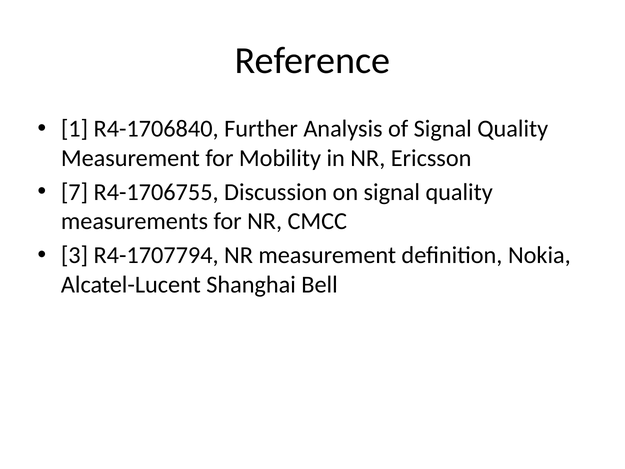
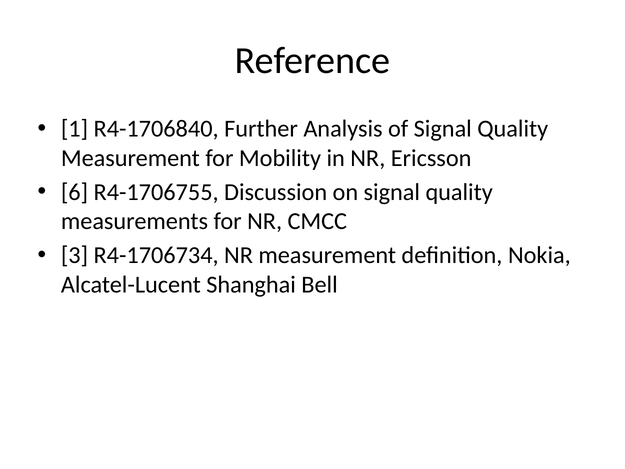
7: 7 -> 6 (75, 192)
R4-1707794: R4-1707794 -> R4-1706734 (156, 255)
